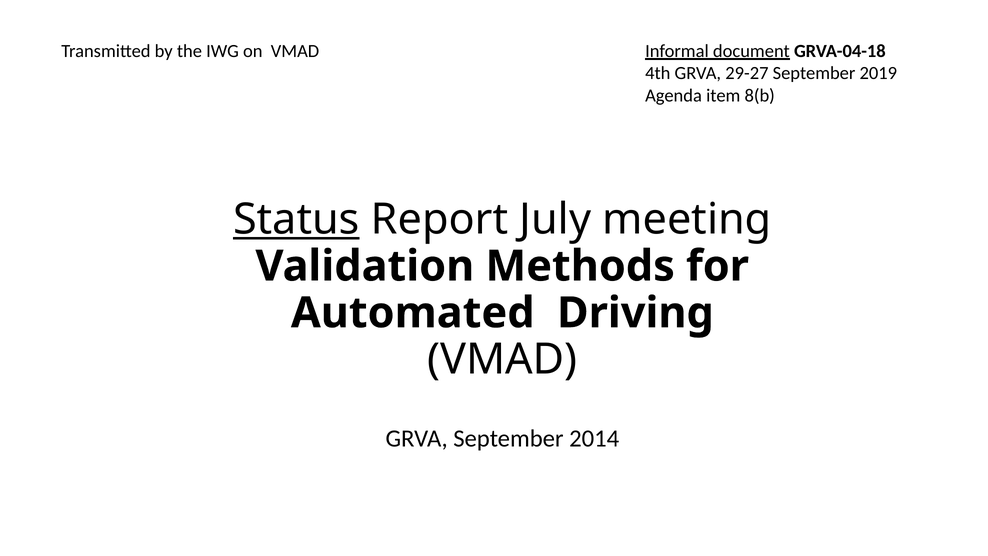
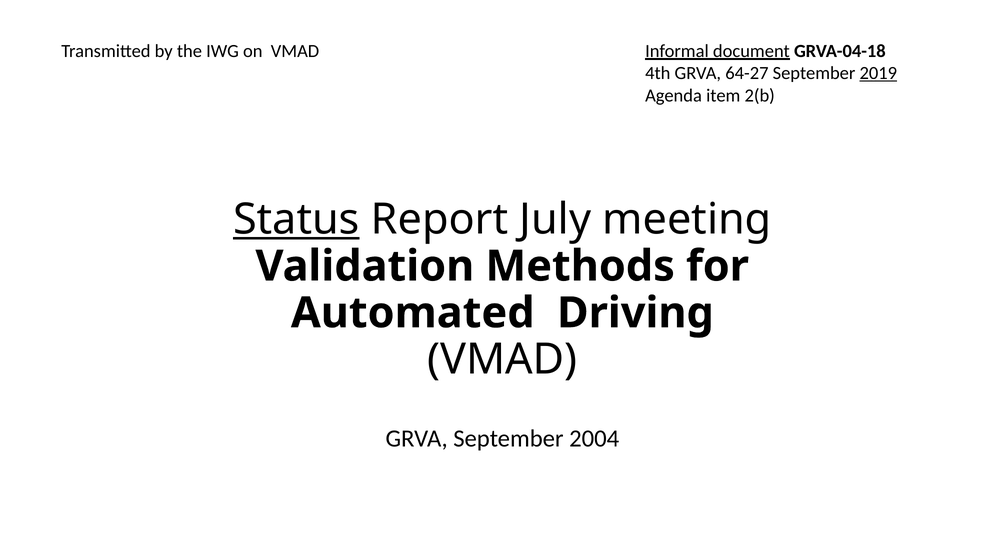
29-27: 29-27 -> 64-27 (747, 73)
2019 underline: none -> present (878, 73)
8(b: 8(b -> 2(b (760, 95)
2014: 2014 -> 2004 (594, 438)
